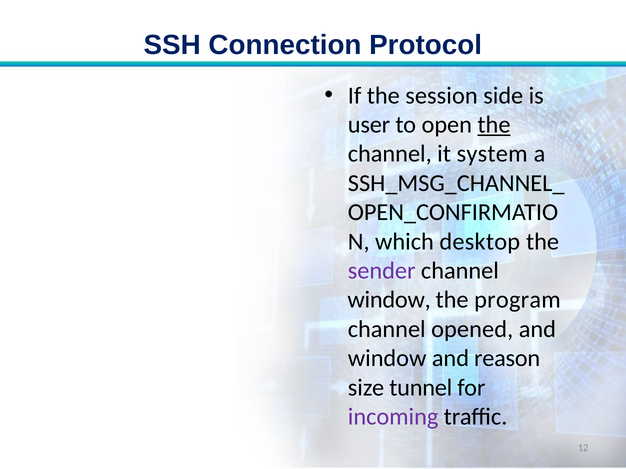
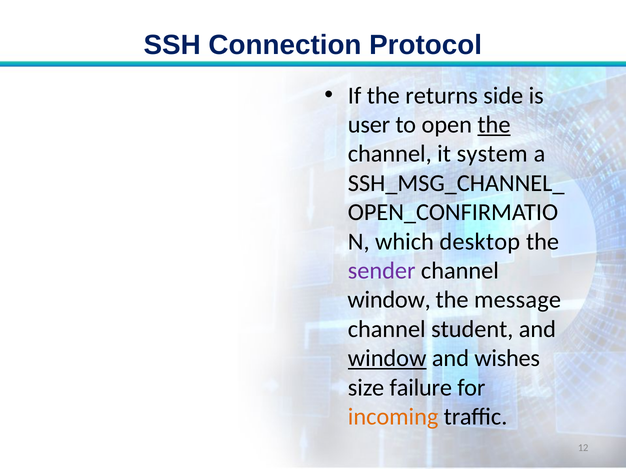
session: session -> returns (442, 96)
program: program -> message (518, 300)
opened: opened -> student (472, 329)
window underline: none -> present (387, 359)
reason: reason -> wishes (507, 359)
tunnel: tunnel -> failure (421, 388)
incoming colour: purple -> orange (393, 417)
